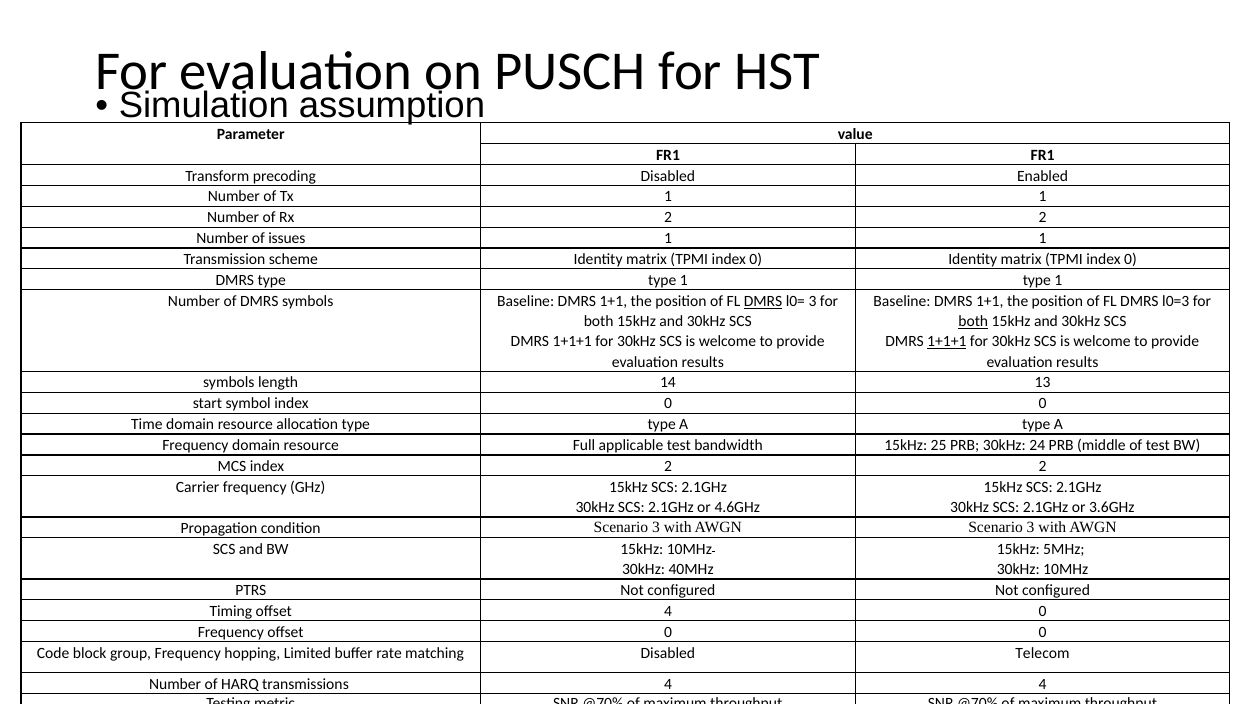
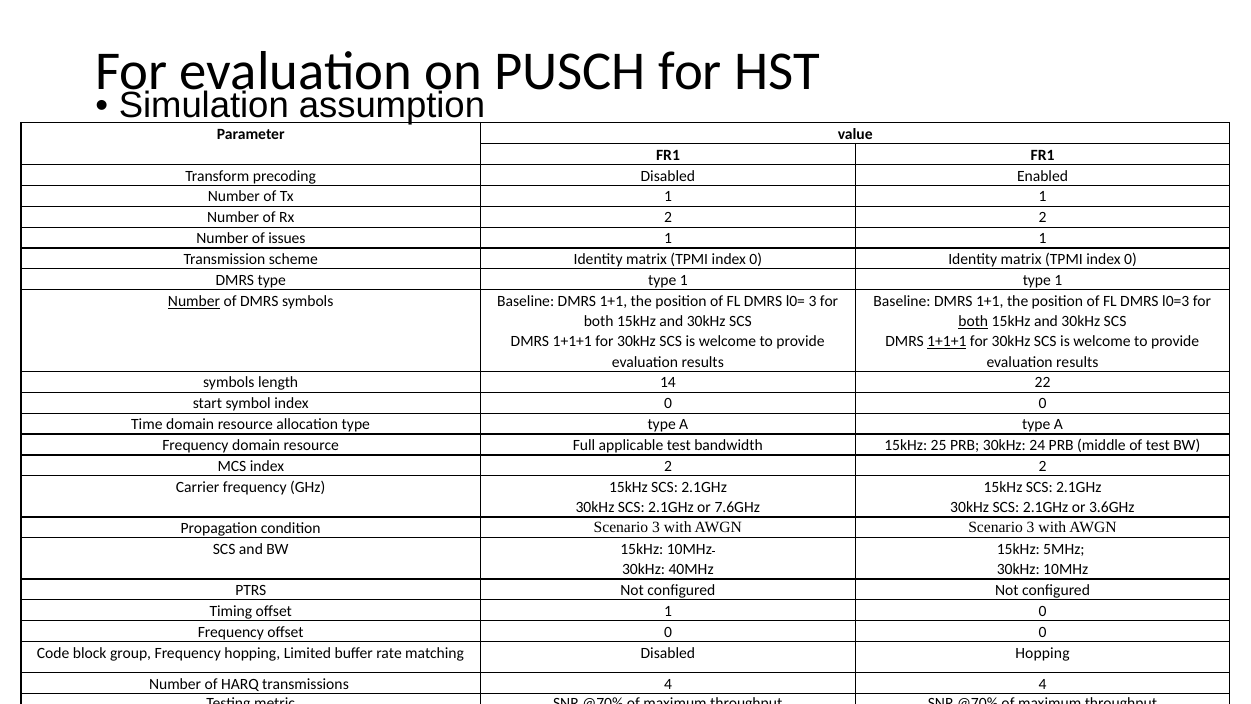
Number underline: none -> present (194, 301)
DMRS underline: present -> none (763, 301)
13: 13 -> 22 (1043, 383)
4.6GHz: 4.6GHz -> 7.6GHz (737, 507)
offset 4: 4 -> 1 (668, 611)
Disabled Telecom: Telecom -> Hopping (1042, 653)
